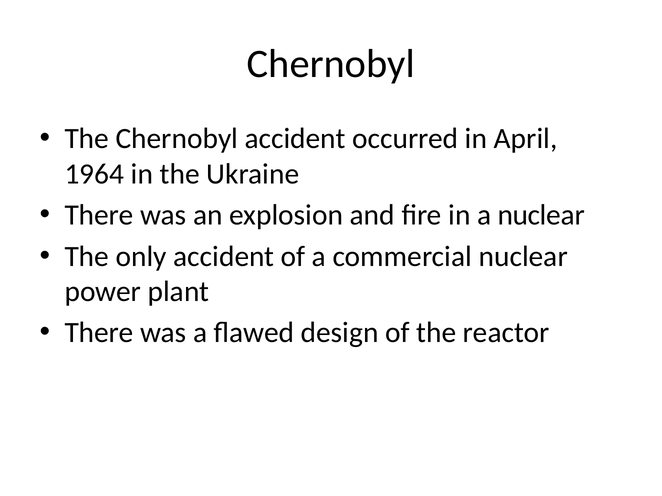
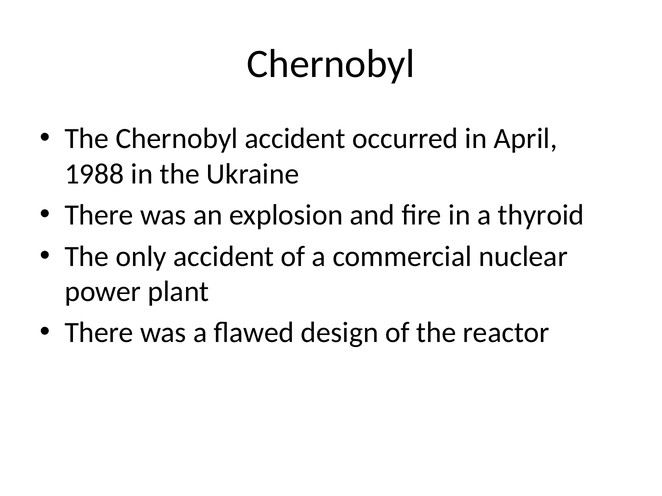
1964: 1964 -> 1988 (94, 174)
a nuclear: nuclear -> thyroid (541, 215)
